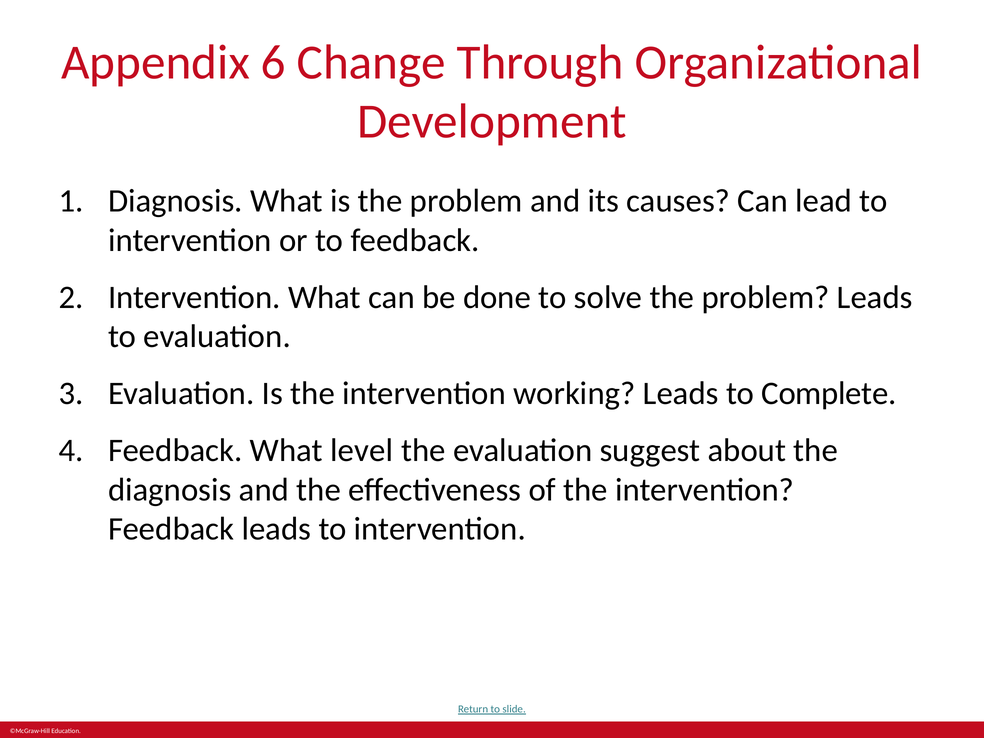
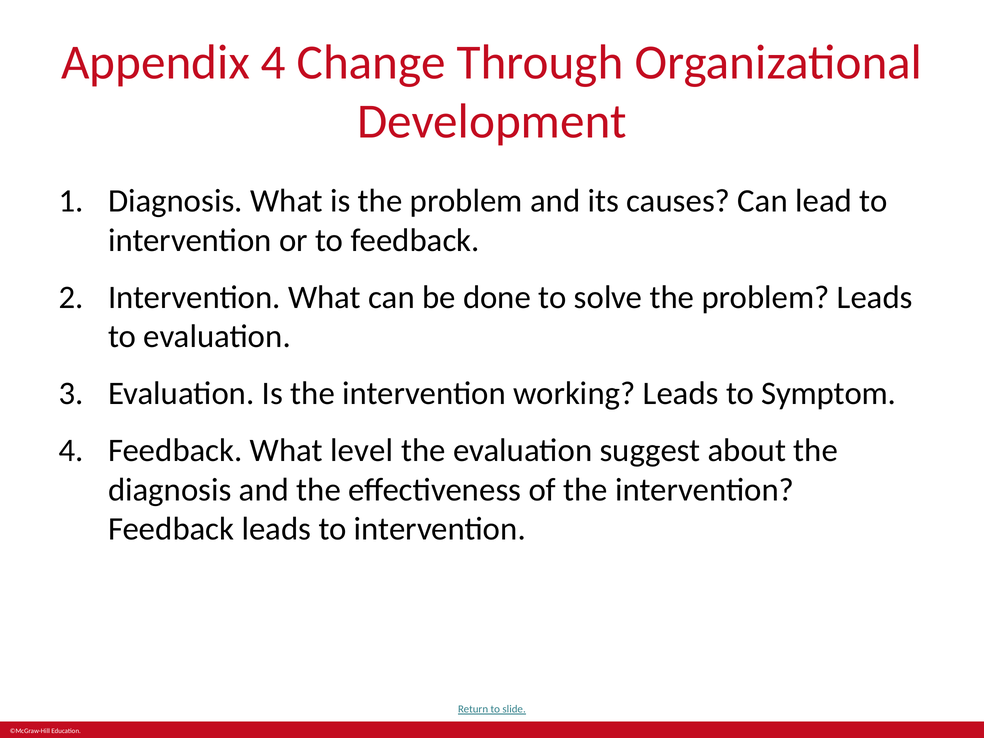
Appendix 6: 6 -> 4 (273, 62)
Complete: Complete -> Symptom (829, 394)
